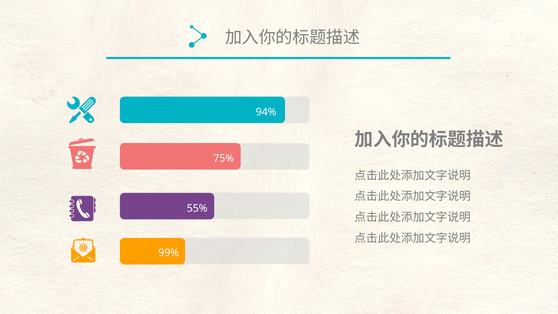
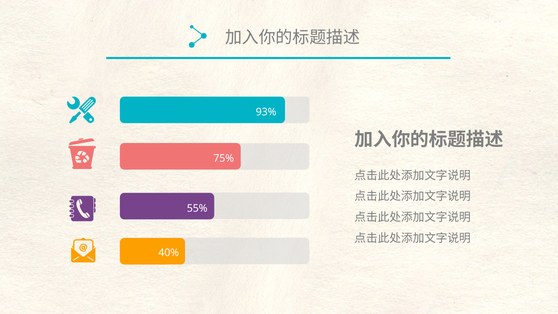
94%: 94% -> 93% (266, 112)
99%: 99% -> 40% (169, 253)
